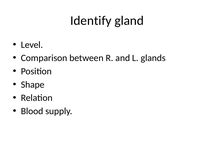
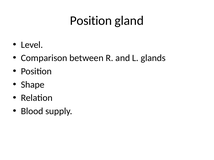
Identify: Identify -> Position (91, 21)
